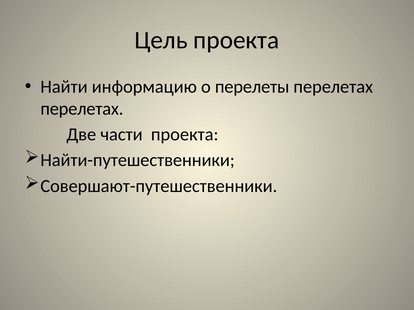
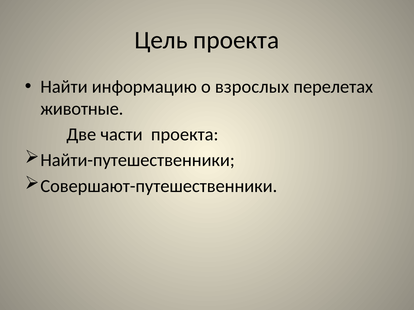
перелеты: перелеты -> взрослых (252, 87)
перелетах: перелетах -> животные (82, 109)
